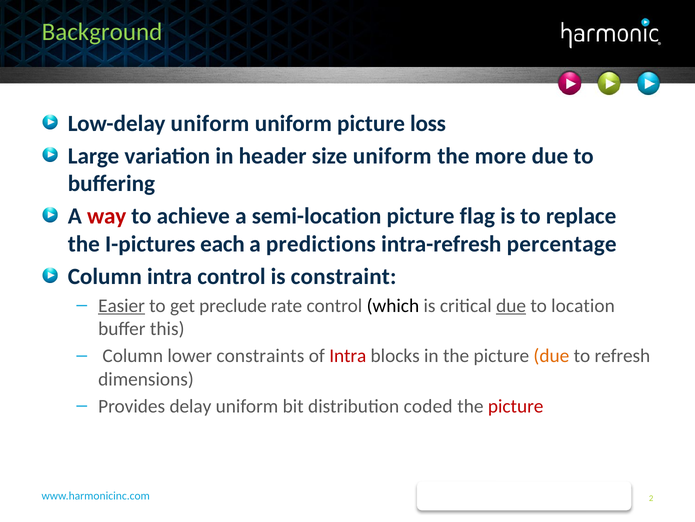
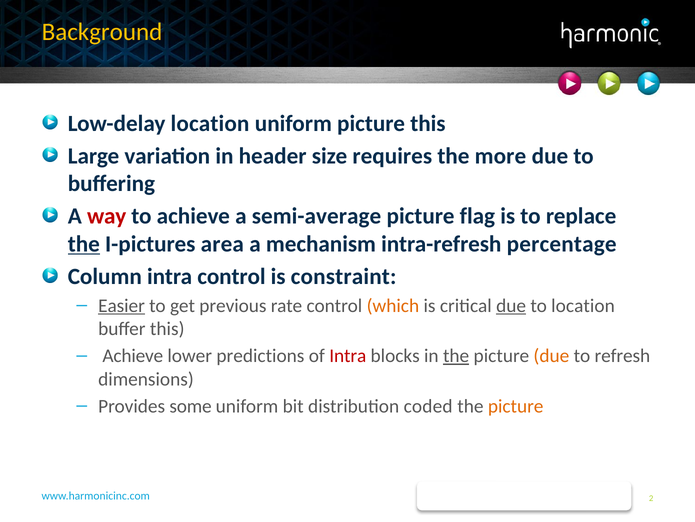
Background colour: light green -> yellow (102, 32)
Low-delay uniform: uniform -> location (210, 123)
picture loss: loss -> this (428, 123)
size uniform: uniform -> requires (392, 156)
semi-location: semi-location -> semi-average (317, 216)
the underline: none -> present (84, 244)
each: each -> area (222, 244)
predictions: predictions -> mechanism (321, 244)
preclude: preclude -> previous (233, 305)
which colour: black -> orange (393, 305)
Column: Column -> Achieve (133, 355)
constraints: constraints -> predictions (260, 355)
the underline: none -> present (456, 355)
delay: delay -> some (191, 406)
picture colour: red -> orange (516, 406)
